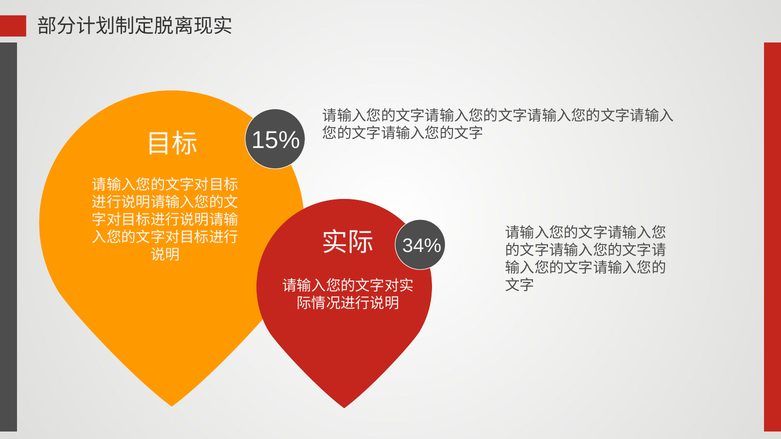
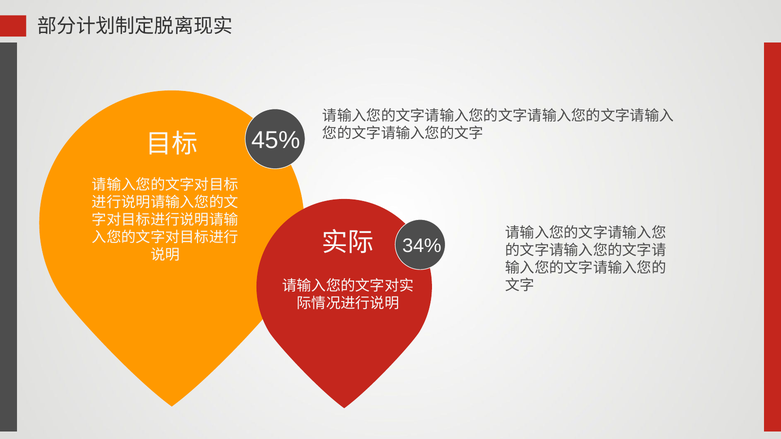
15%: 15% -> 45% (276, 140)
